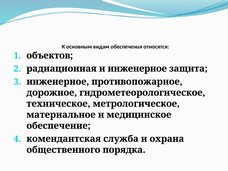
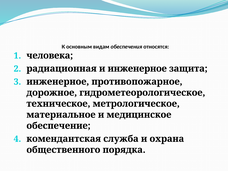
объектов: объектов -> человека (50, 56)
